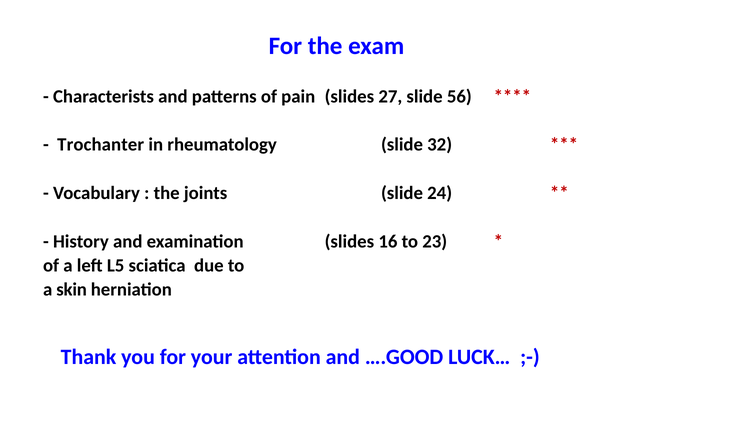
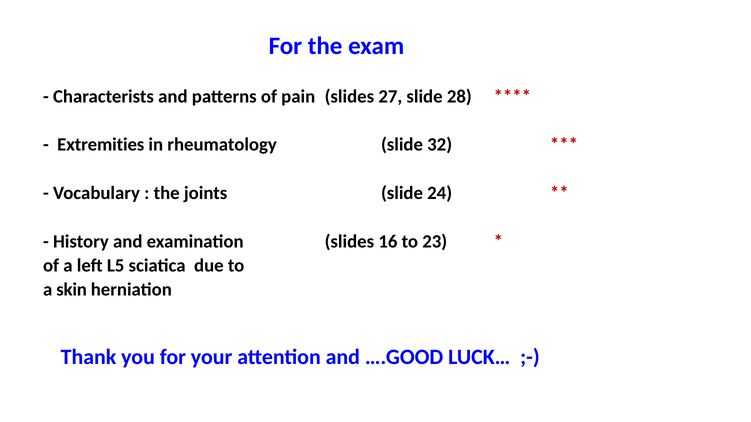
56: 56 -> 28 (459, 97)
Trochanter: Trochanter -> Extremities (101, 145)
